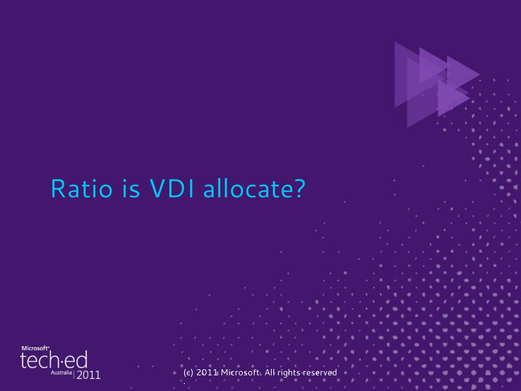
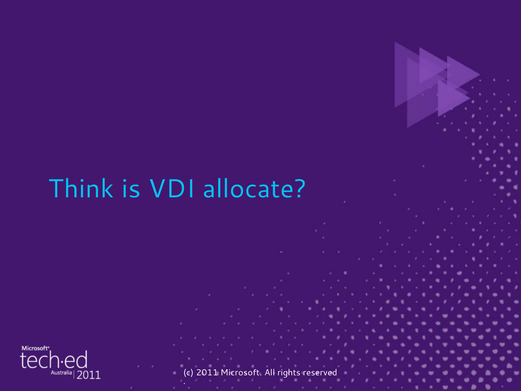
Ratio: Ratio -> Think (81, 189)
